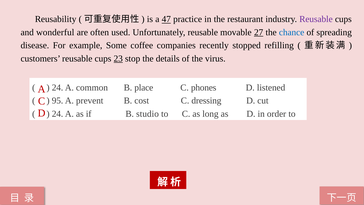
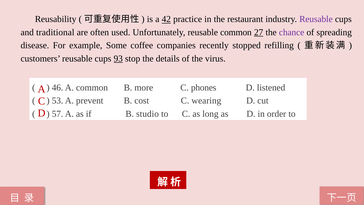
47: 47 -> 42 (166, 19)
wonderful: wonderful -> traditional (55, 32)
reusable movable: movable -> common (236, 32)
chance colour: blue -> purple (292, 32)
23: 23 -> 93 (118, 58)
24: 24 -> 46 (58, 87)
place: place -> more (144, 87)
95: 95 -> 53 (58, 101)
dressing: dressing -> wearing (206, 101)
24: 24 -> 57 (58, 114)
